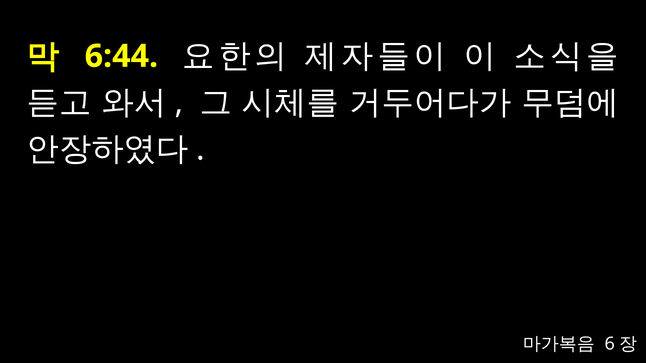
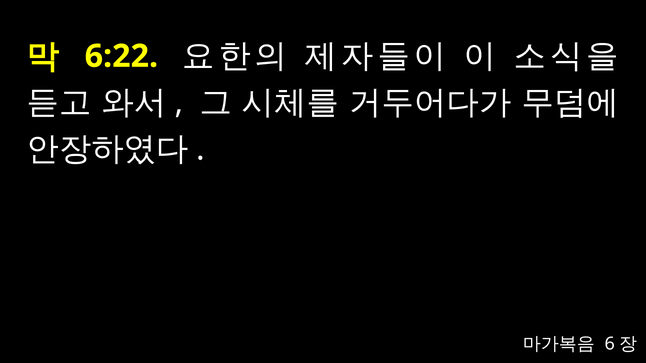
6:44: 6:44 -> 6:22 (121, 56)
